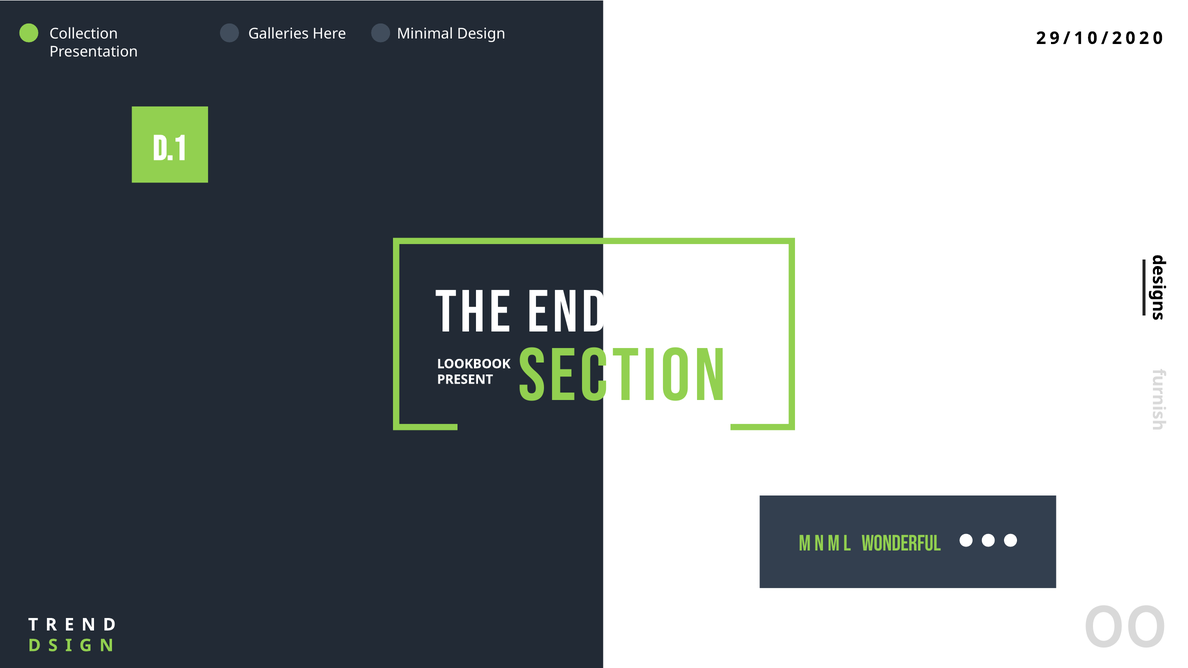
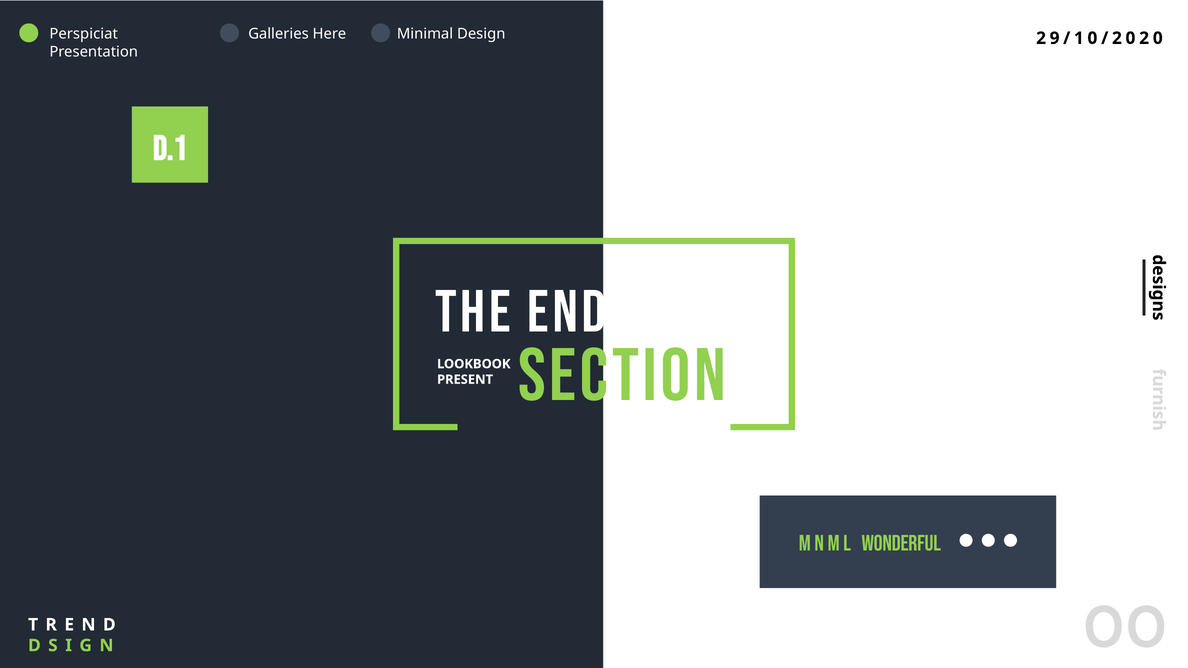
Collection: Collection -> Perspiciat (84, 34)
